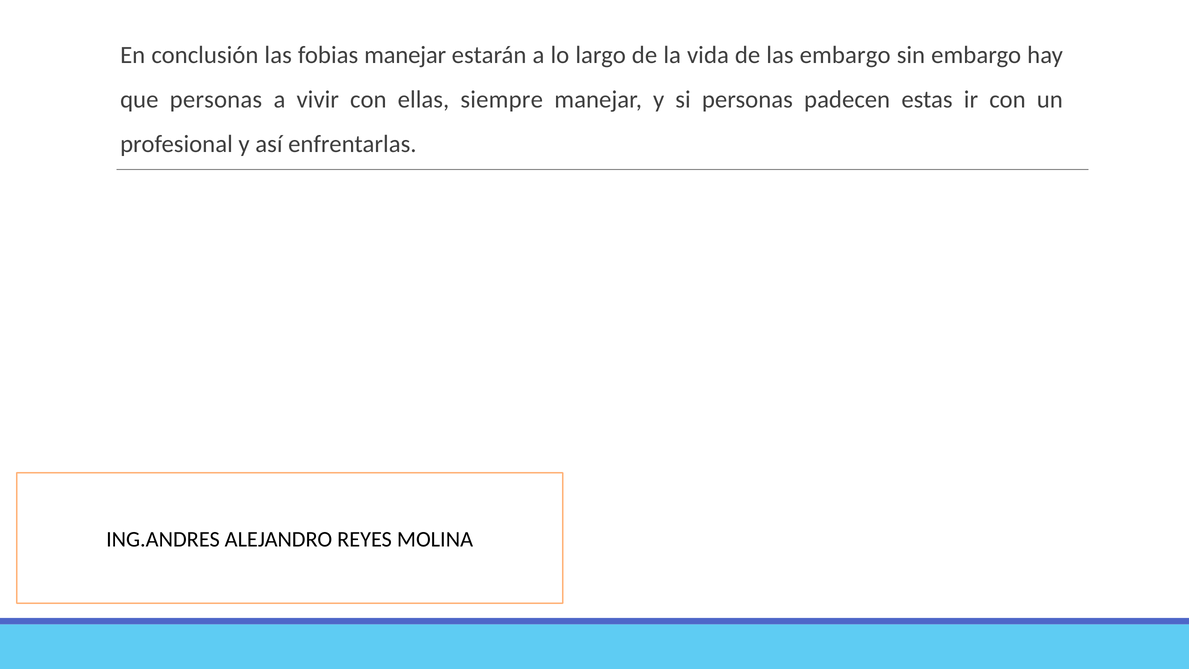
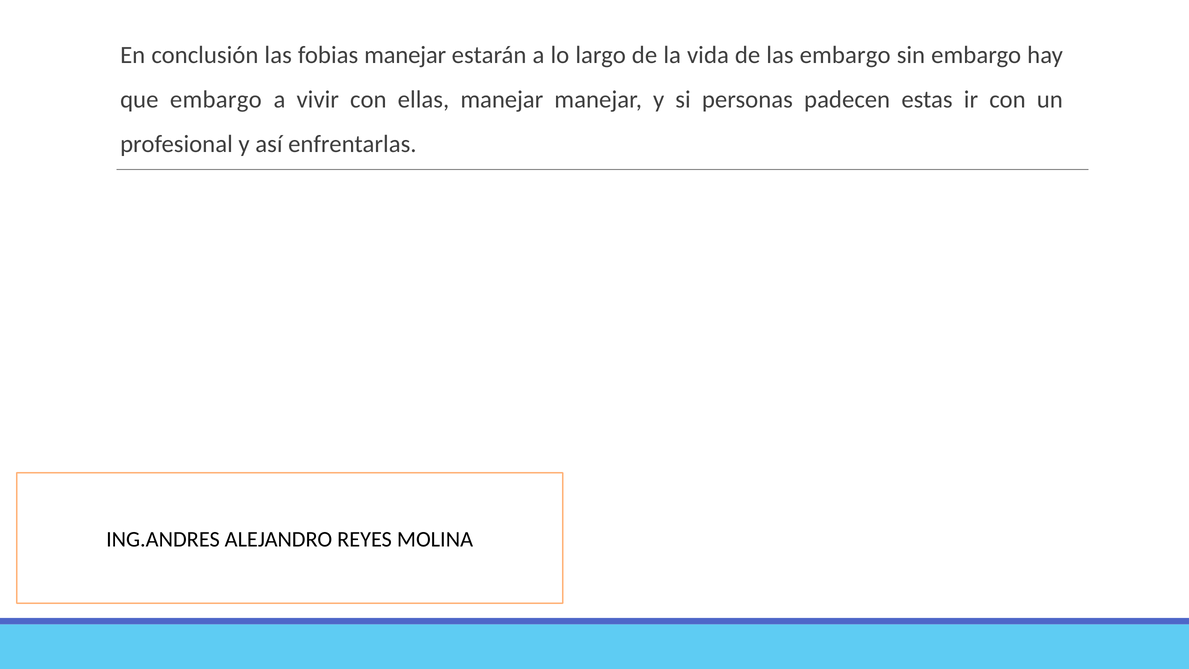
que personas: personas -> embargo (216, 100)
ellas siempre: siempre -> manejar (502, 100)
